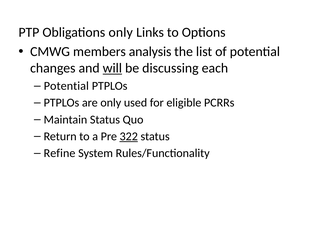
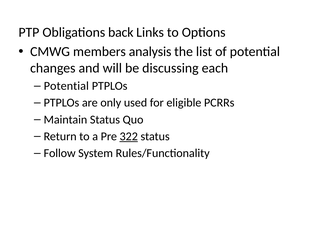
Obligations only: only -> back (121, 32)
will underline: present -> none (112, 68)
Refine: Refine -> Follow (60, 153)
